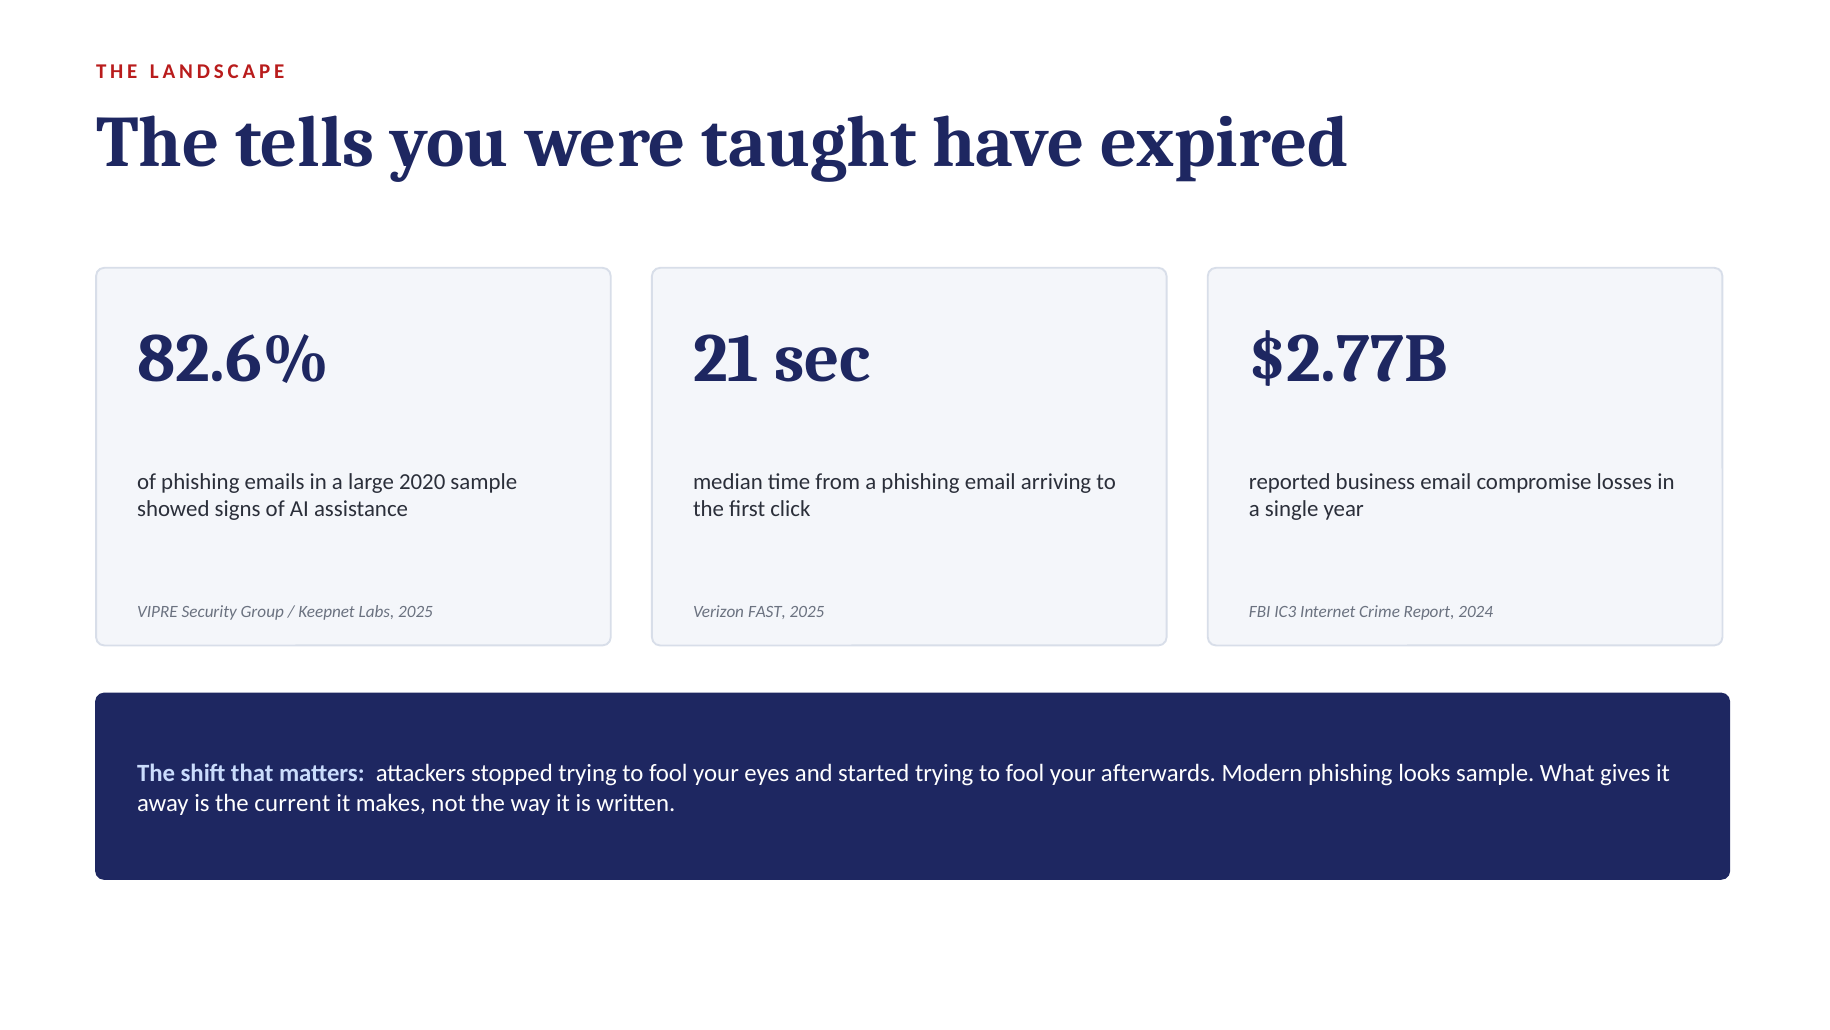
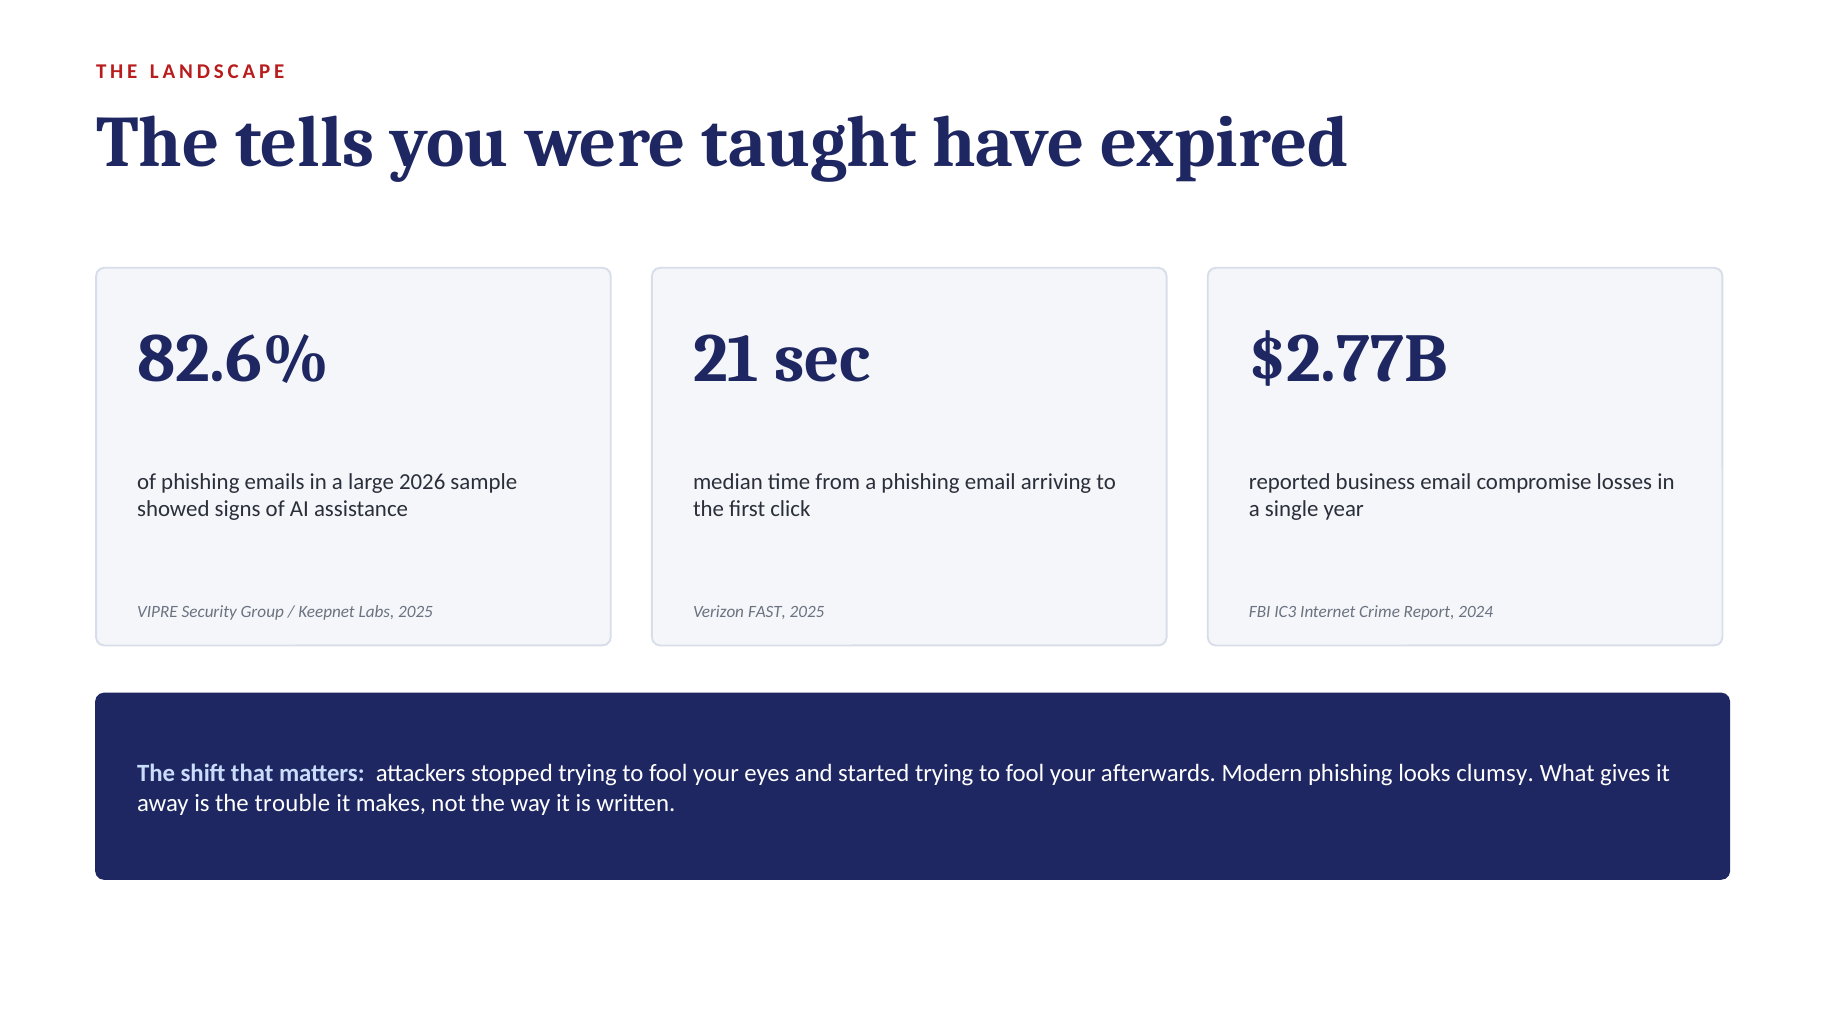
2020: 2020 -> 2026 (422, 481)
looks sample: sample -> clumsy (1495, 773)
current: current -> trouble (292, 802)
